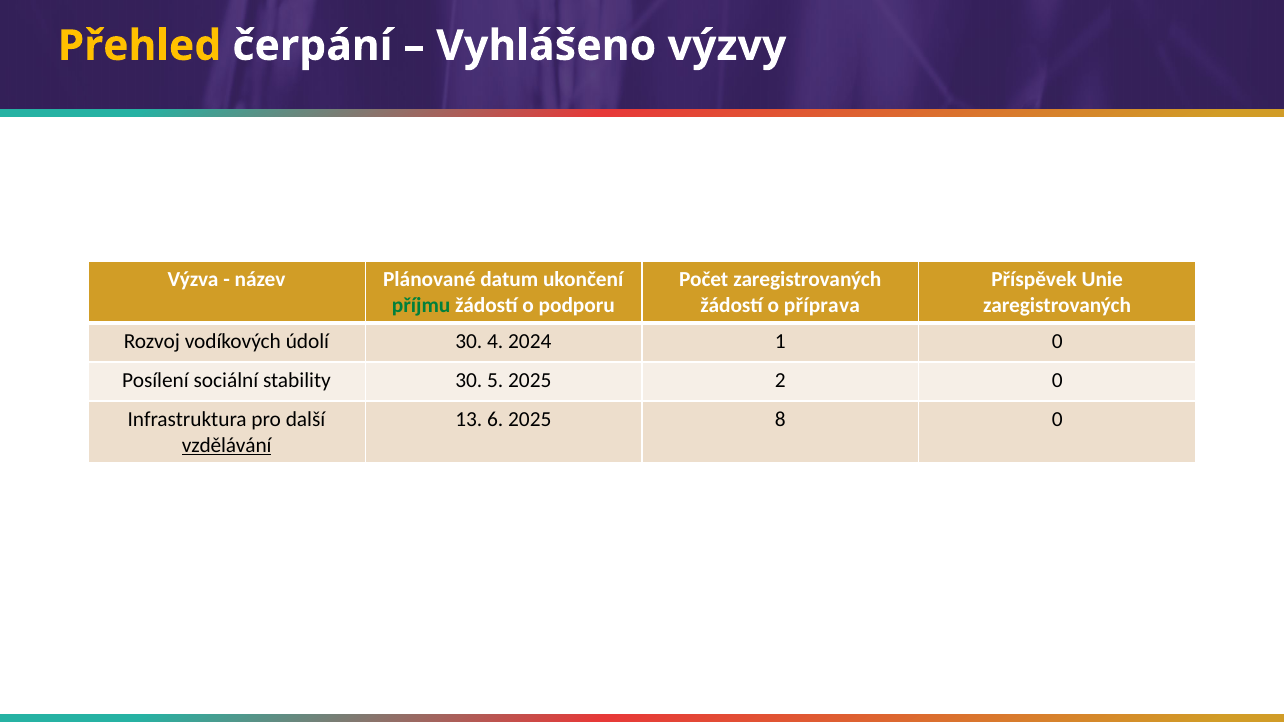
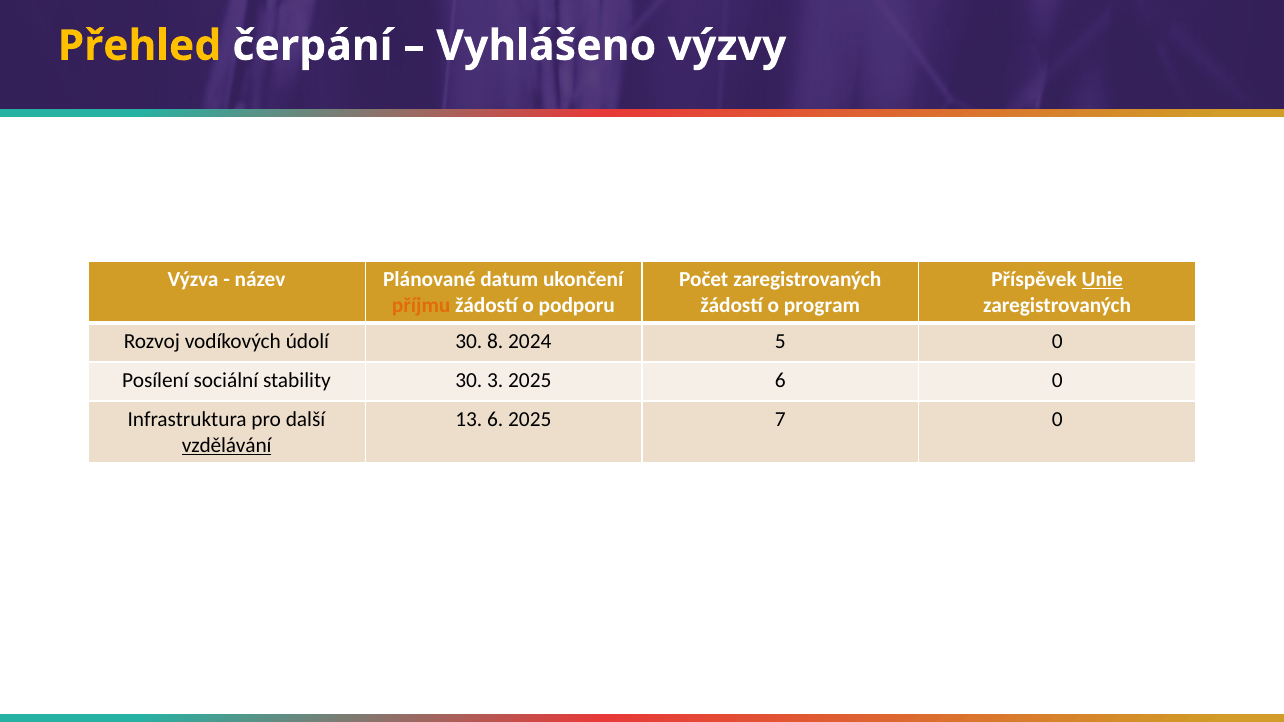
Unie underline: none -> present (1102, 279)
příjmu colour: green -> orange (421, 305)
příprava: příprava -> program (822, 305)
4: 4 -> 8 (495, 341)
1: 1 -> 5 (780, 341)
5: 5 -> 3 (495, 380)
2025 2: 2 -> 6 (780, 380)
8: 8 -> 7 (780, 419)
